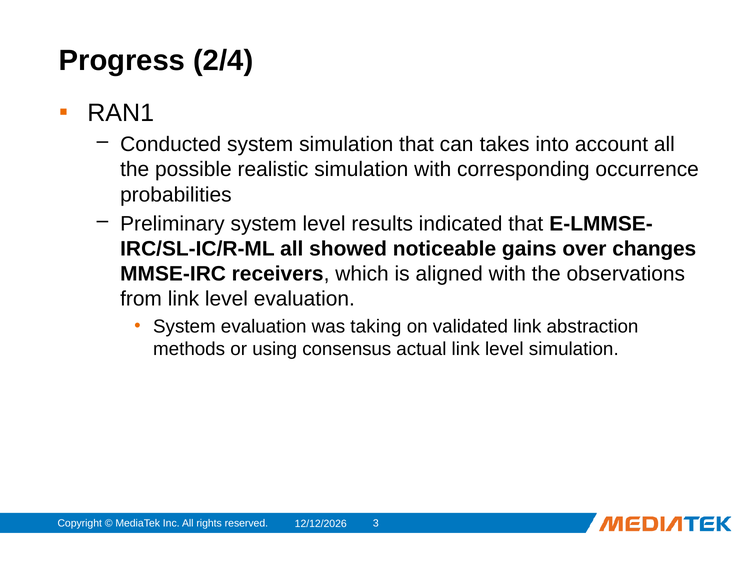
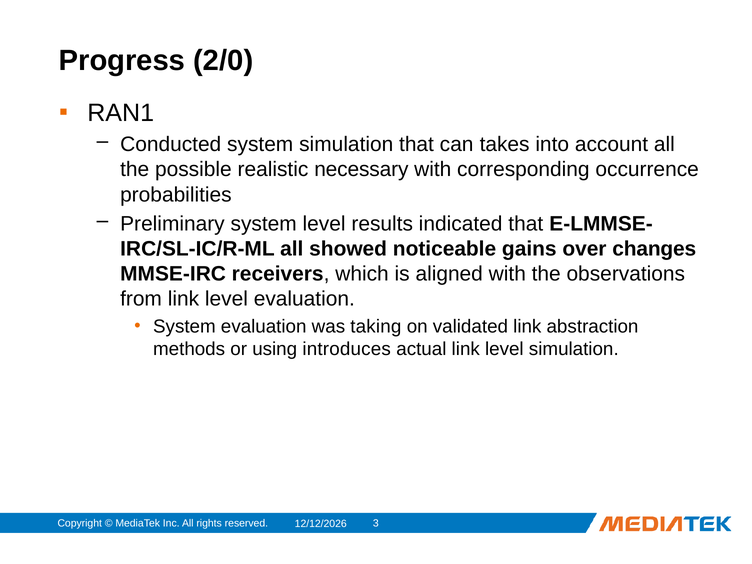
2/4: 2/4 -> 2/0 (223, 61)
realistic simulation: simulation -> necessary (361, 170)
consensus: consensus -> introduces (347, 349)
